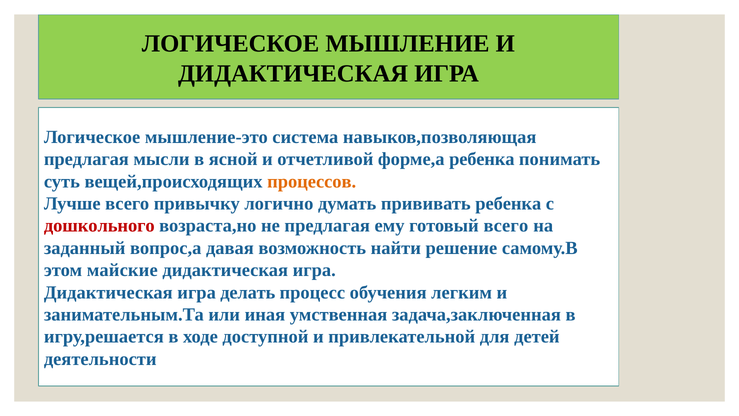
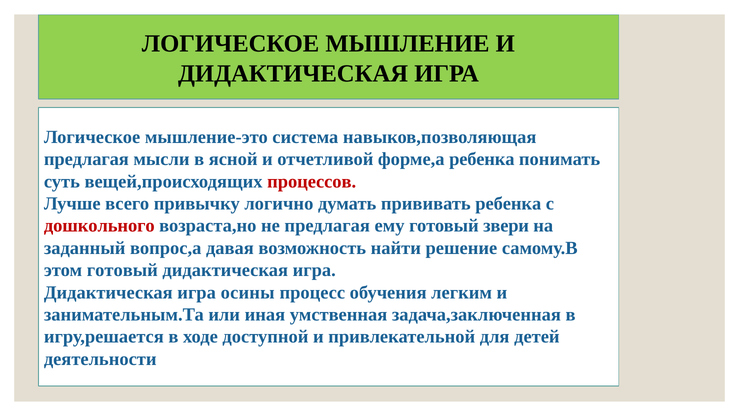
процессов colour: orange -> red (312, 181)
готовый всего: всего -> звери (506, 226)
этом майские: майские -> готовый (122, 270)
делать: делать -> осины (248, 292)
